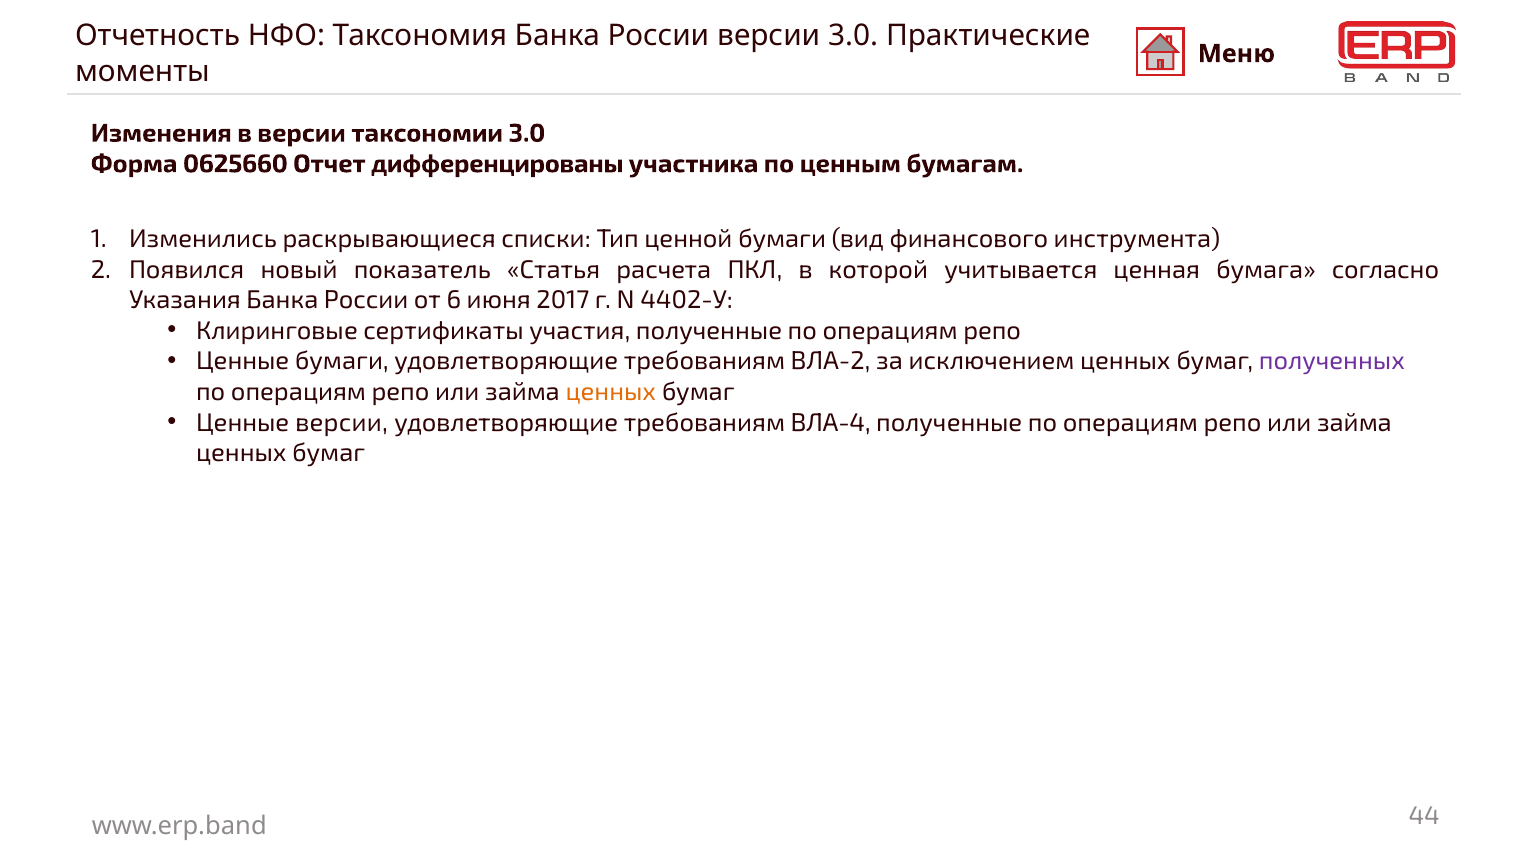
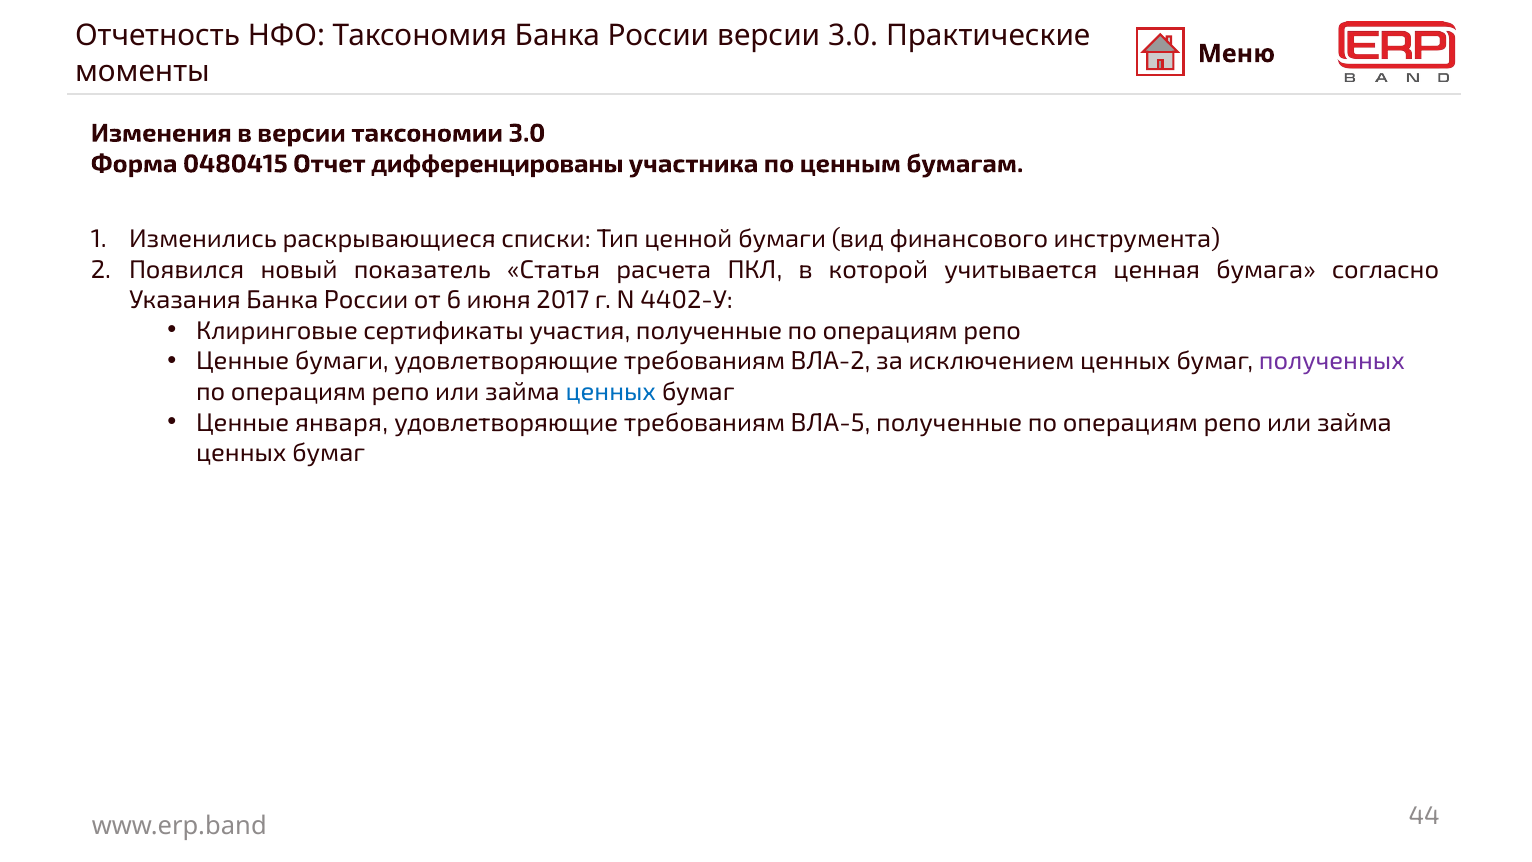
0625660: 0625660 -> 0480415 (235, 164)
ценных colour: orange -> blue (611, 392)
Ценные версии: версии -> января (342, 423)
ВЛА-4: ВЛА-4 -> ВЛА-5 (831, 423)
